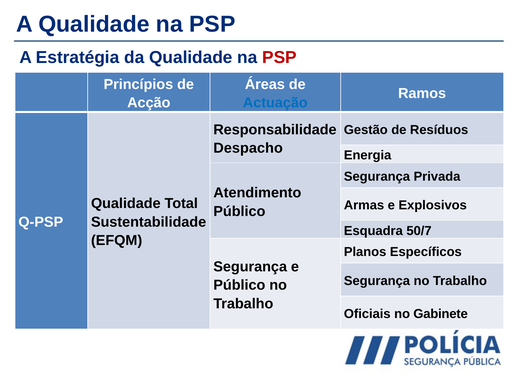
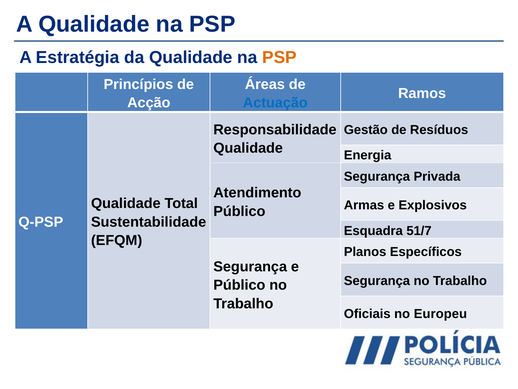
PSP colour: red -> orange (280, 57)
Despacho: Despacho -> Qualidade (248, 148)
50/7: 50/7 -> 51/7 (419, 230)
Gabinete: Gabinete -> Europeu (440, 313)
